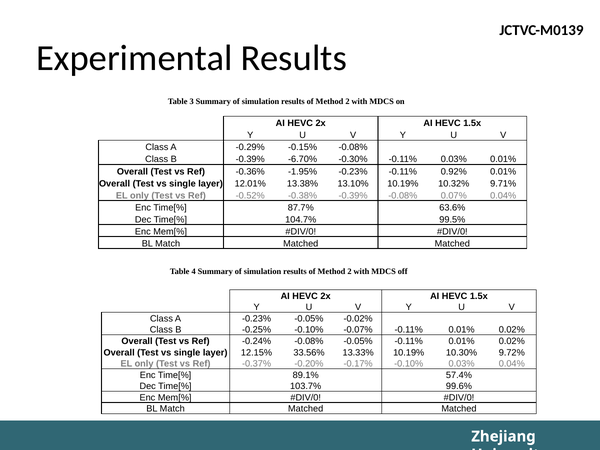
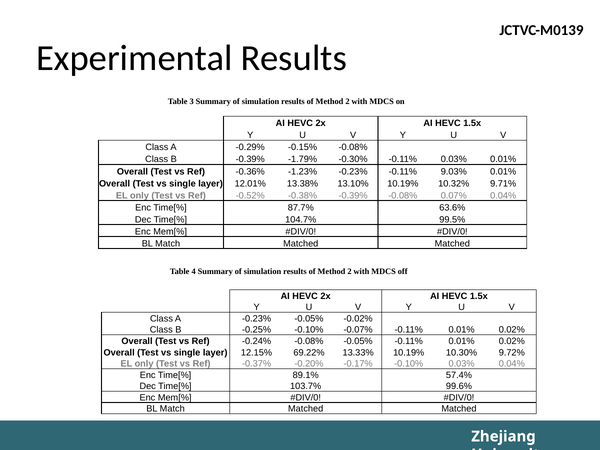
-6.70%: -6.70% -> -1.79% (303, 159)
-1.95%: -1.95% -> -1.23% (303, 171)
0.92%: 0.92% -> 9.03% (454, 171)
33.56%: 33.56% -> 69.22% (309, 352)
